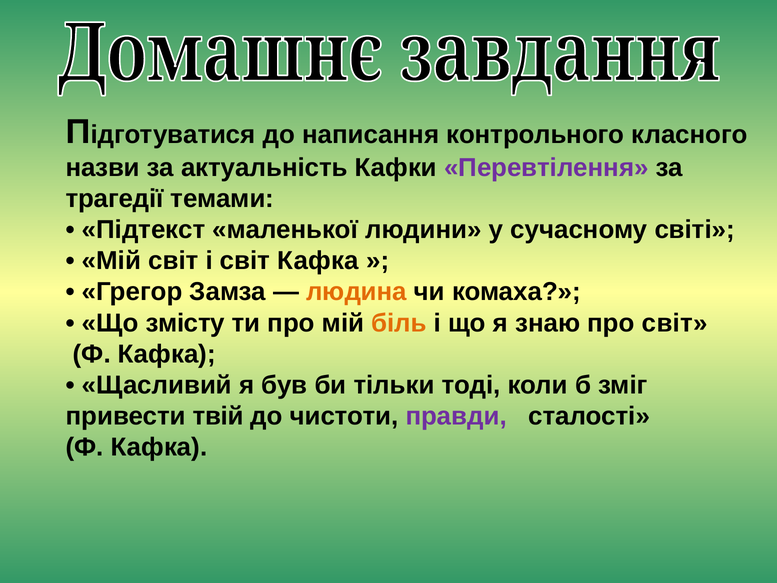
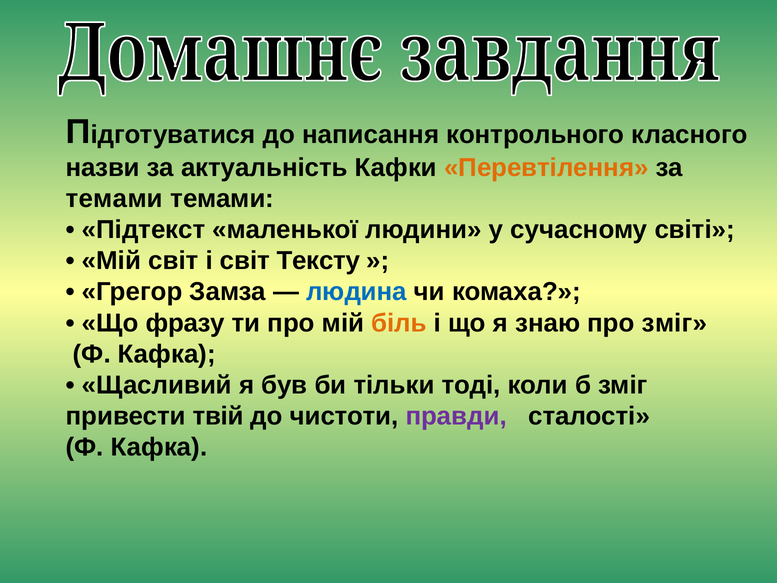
Перевтілення colour: purple -> orange (546, 167)
трагедії: трагедії -> темами (114, 199)
світ Кафка: Кафка -> Тексту (318, 261)
людина colour: orange -> blue (356, 292)
змісту: змісту -> фразу (185, 323)
про світ: світ -> зміг (675, 323)
